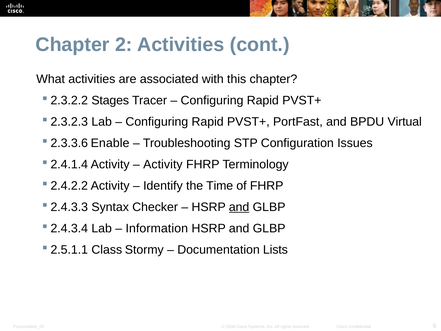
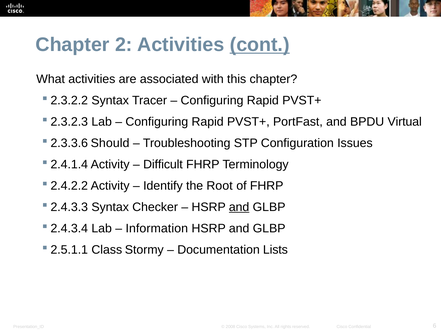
cont underline: none -> present (260, 45)
Stages: Stages -> Syntax (110, 100)
Enable: Enable -> Should (110, 143)
Activity: Activity -> Difficult (163, 164)
Time: Time -> Root (220, 186)
